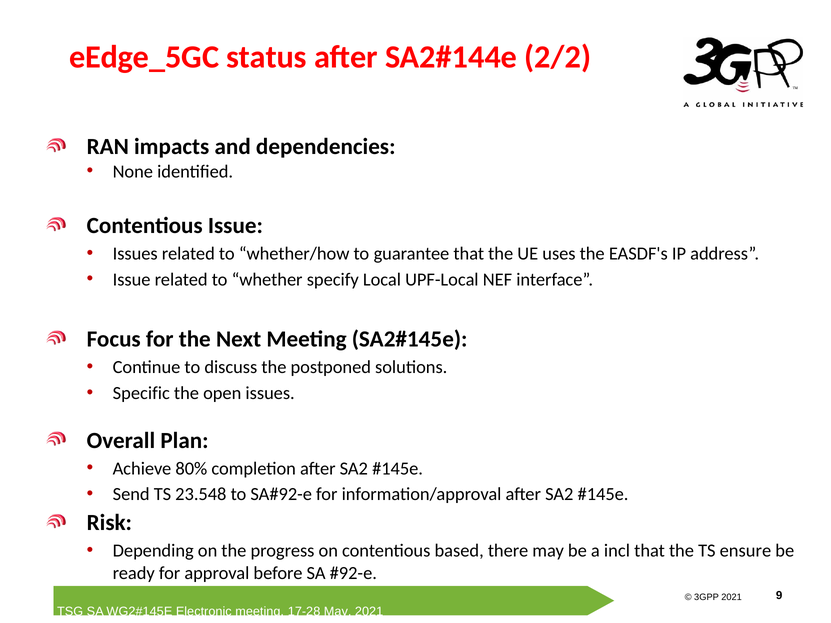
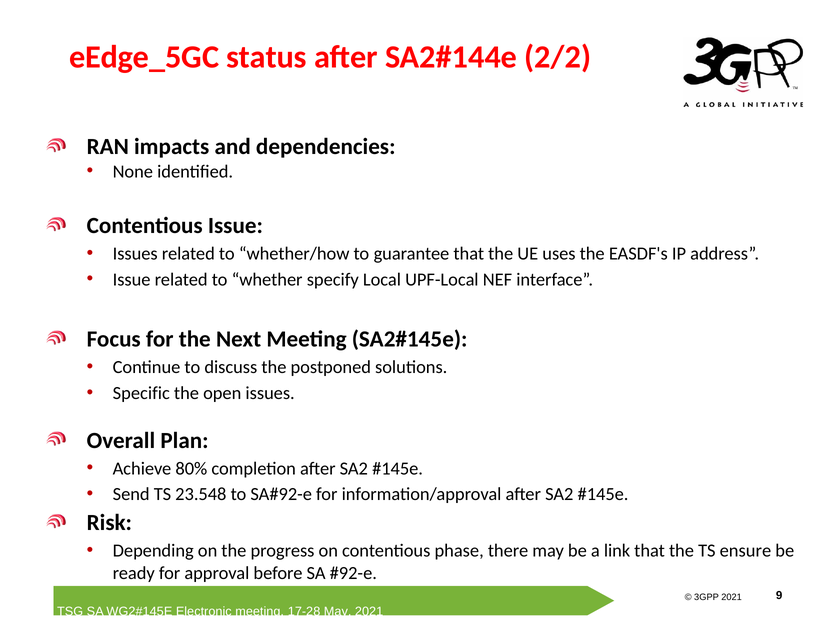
based: based -> phase (459, 551)
incl: incl -> link (617, 551)
